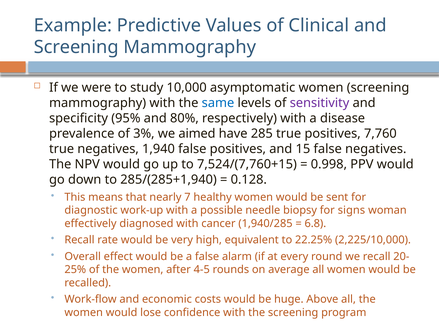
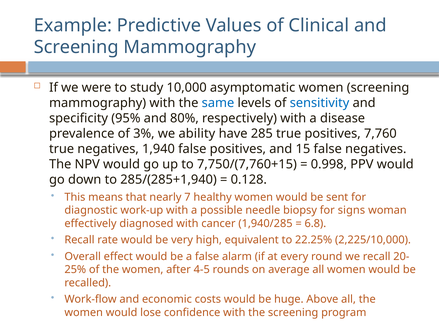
sensitivity colour: purple -> blue (320, 103)
aimed: aimed -> ability (197, 134)
7,524/(7,760+15: 7,524/(7,760+15 -> 7,750/(7,760+15 (247, 164)
